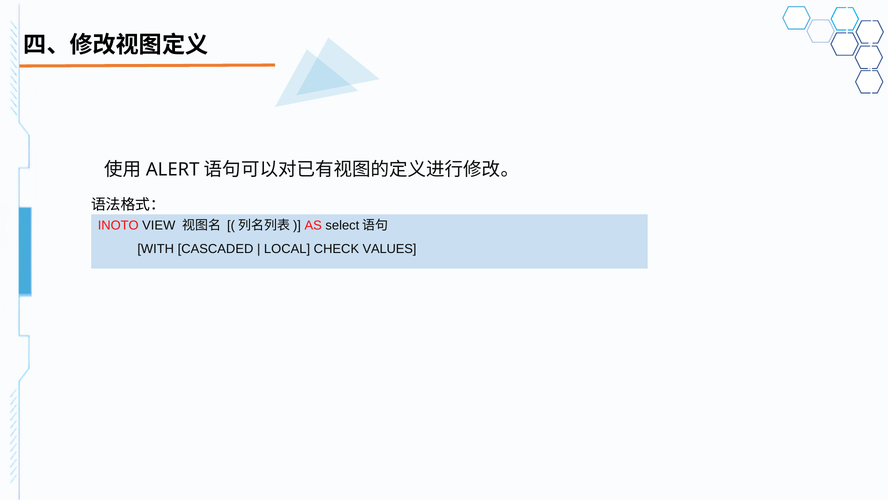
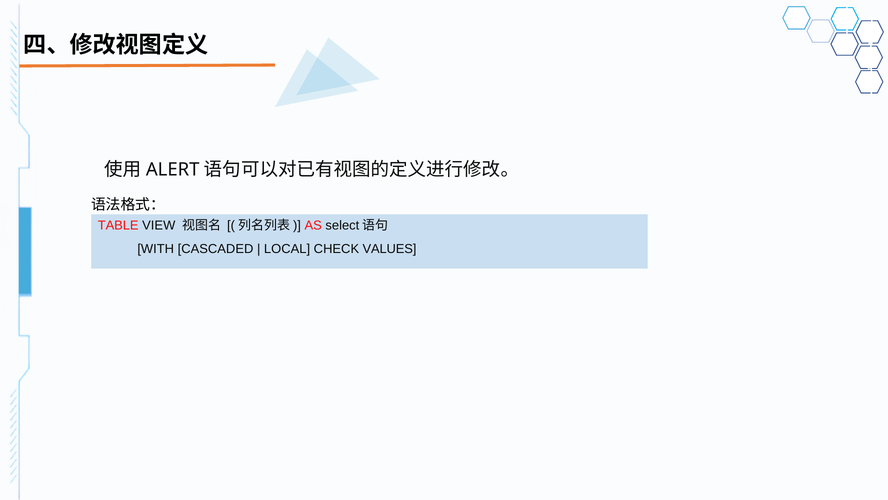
INOTO: INOTO -> TABLE (118, 225)
